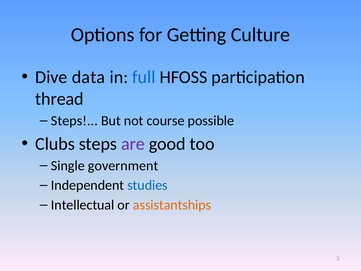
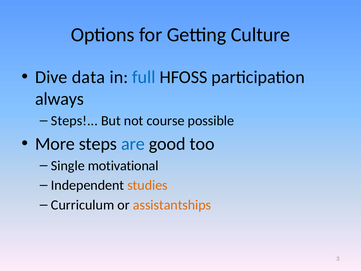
thread: thread -> always (60, 99)
Clubs: Clubs -> More (55, 144)
are colour: purple -> blue (133, 144)
government: government -> motivational (123, 165)
studies colour: blue -> orange (148, 185)
Intellectual: Intellectual -> Curriculum (83, 205)
